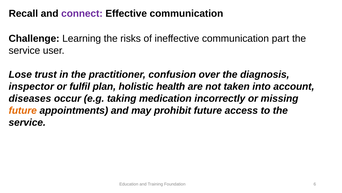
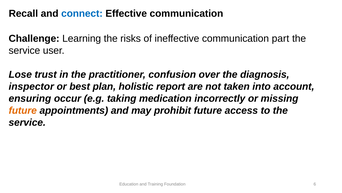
connect colour: purple -> blue (82, 14)
fulfil: fulfil -> best (80, 86)
health: health -> report (171, 86)
diseases: diseases -> ensuring (30, 98)
